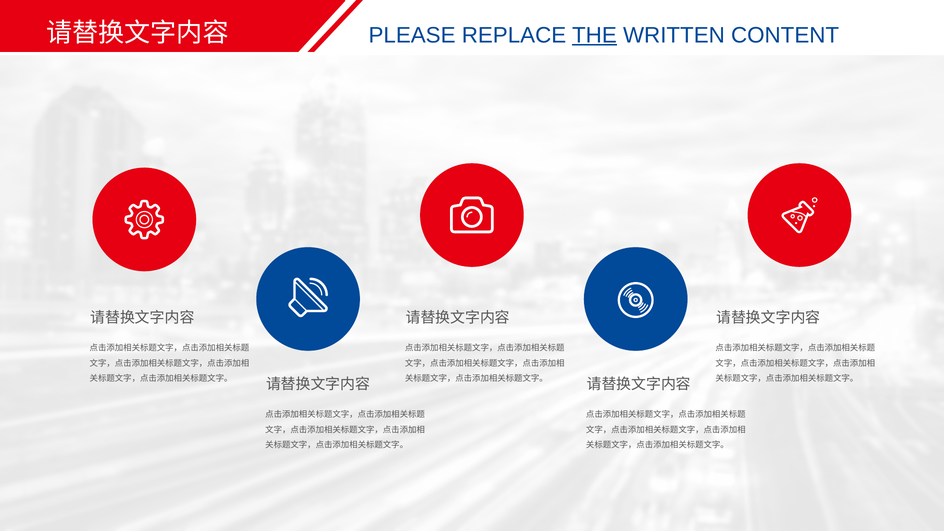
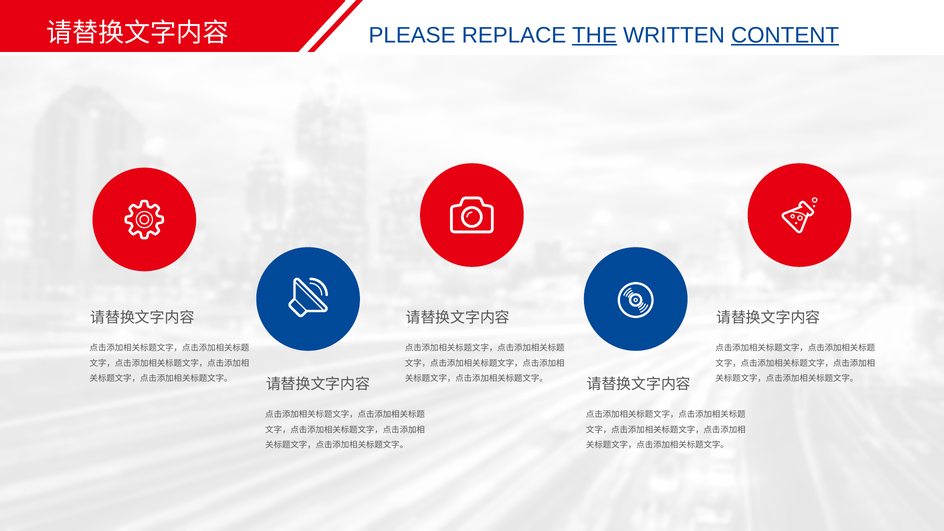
CONTENT underline: none -> present (785, 35)
